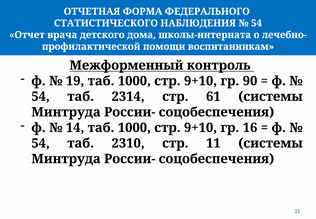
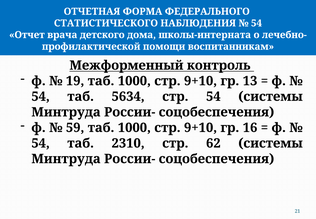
90: 90 -> 13 (250, 81)
2314: 2314 -> 5634 (128, 96)
стр 61: 61 -> 54 (213, 96)
14: 14 -> 59 (75, 128)
11: 11 -> 62 (213, 143)
